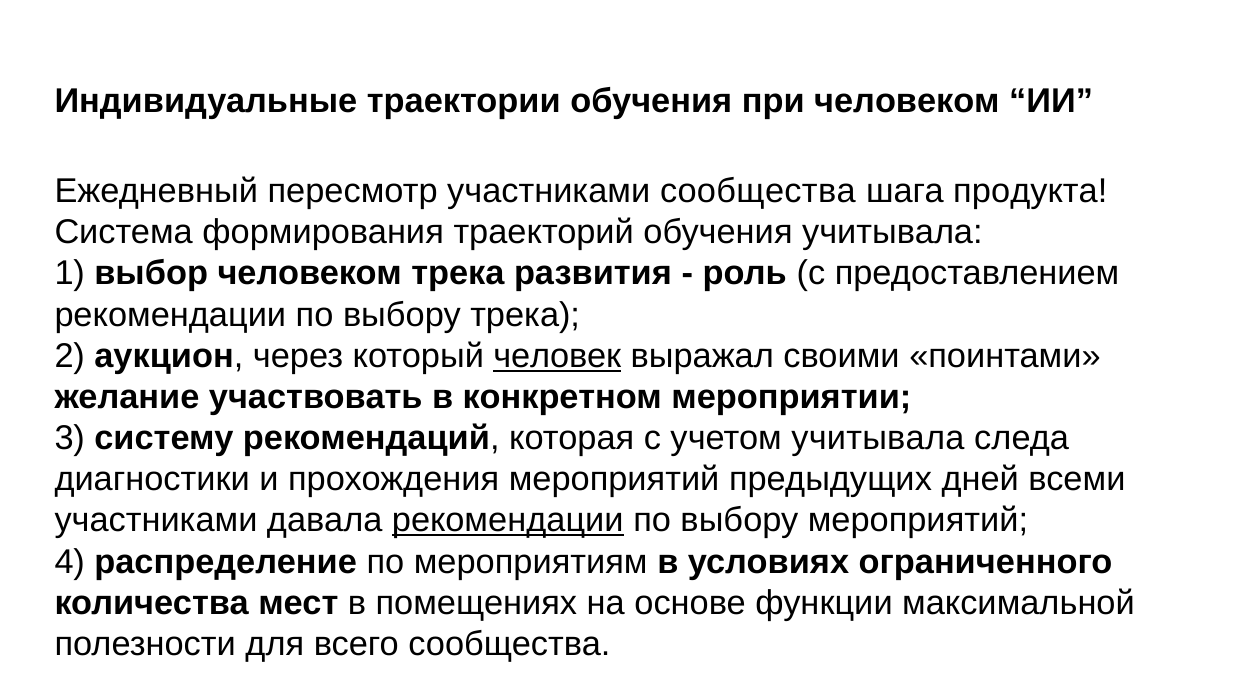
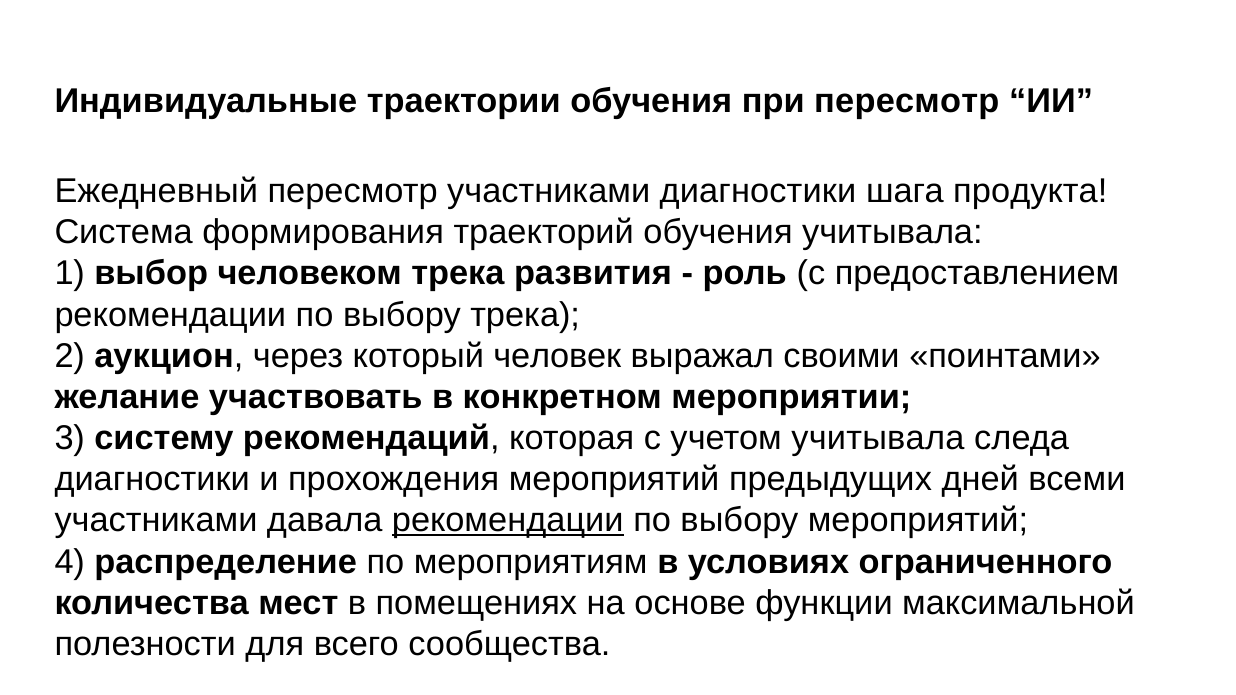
при человеком: человеком -> пересмотр (907, 102)
участниками сообщества: сообщества -> диагностики (758, 191)
человек underline: present -> none (557, 356)
